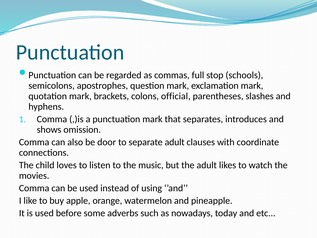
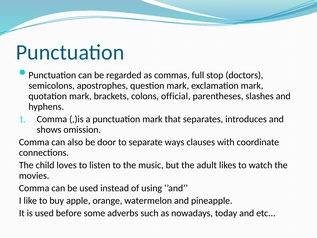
schools: schools -> doctors (244, 75)
separate adult: adult -> ways (175, 142)
